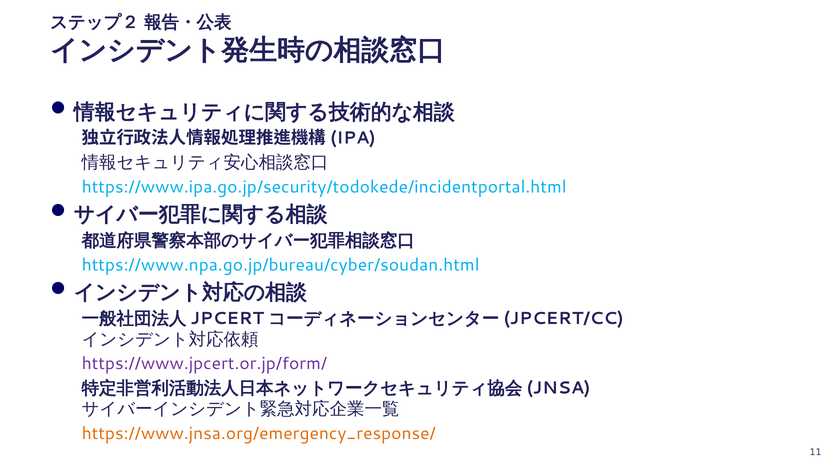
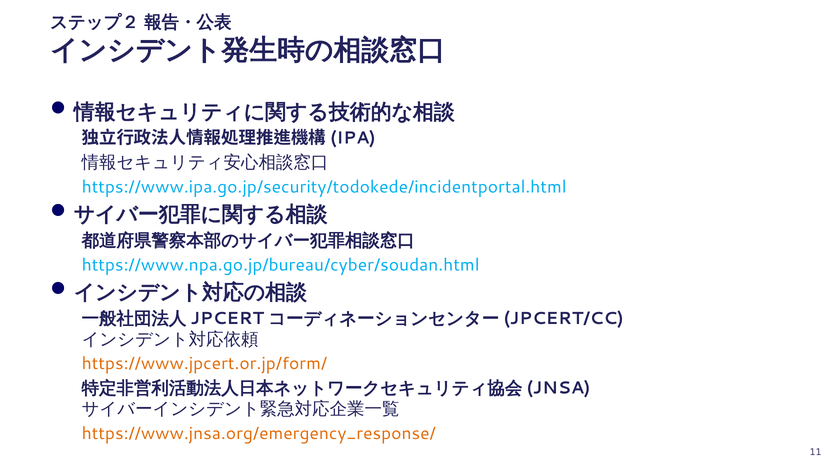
https://www.jpcert.or.jp/form/ colour: purple -> orange (204, 364)
